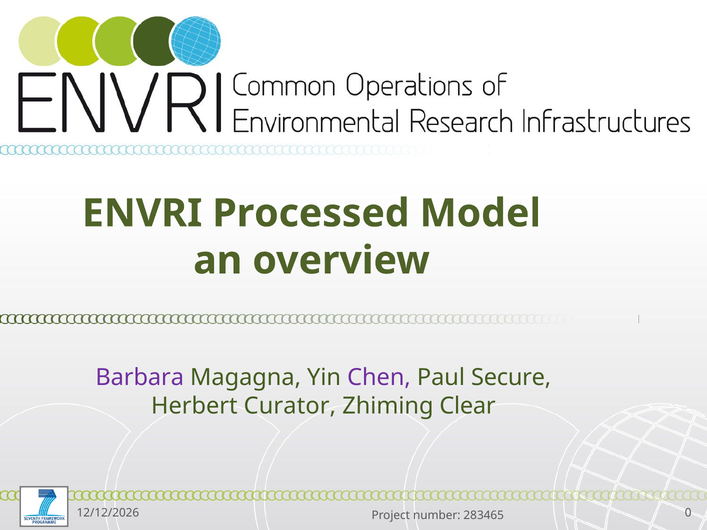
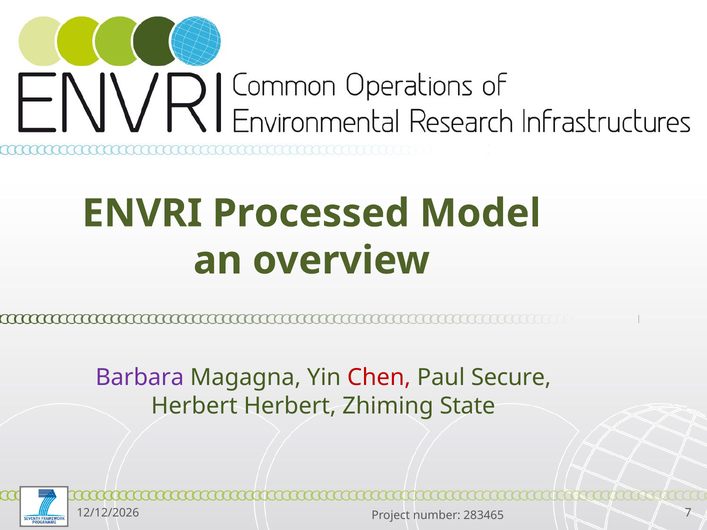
Chen colour: purple -> red (379, 378)
Herbert Curator: Curator -> Herbert (290, 406)
Clear: Clear -> State (468, 406)
0: 0 -> 7 (688, 513)
